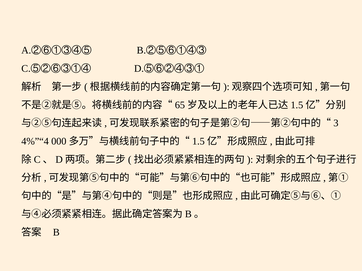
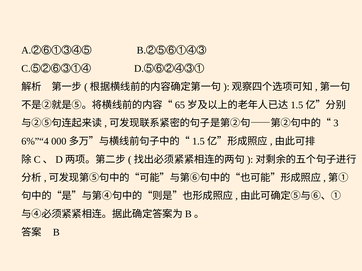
4%”“4: 4%”“4 -> 6%”“4 (35, 141)
